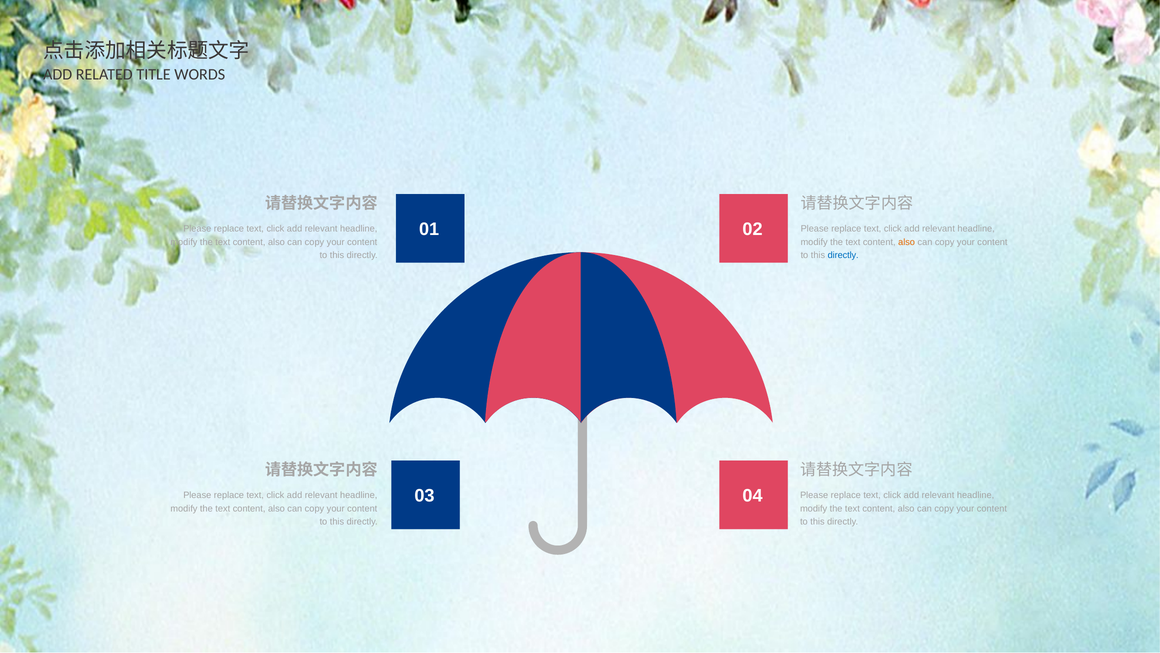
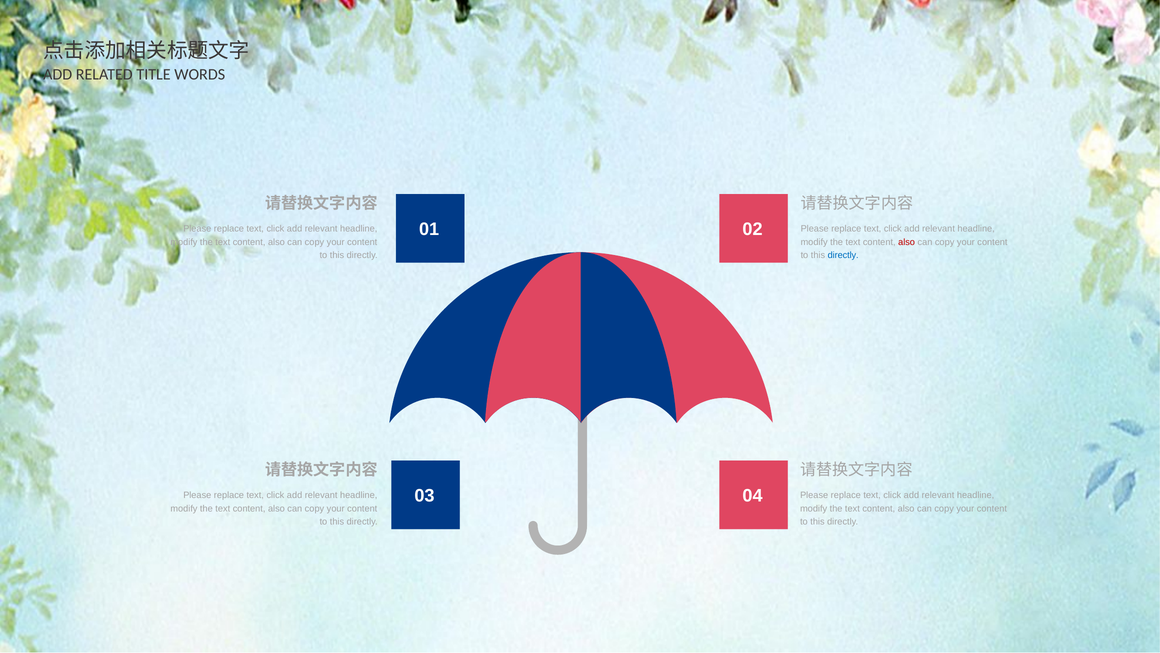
also colour: orange -> red (907, 242)
